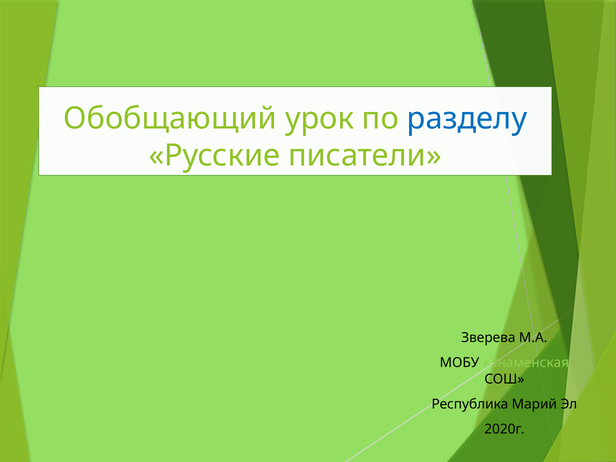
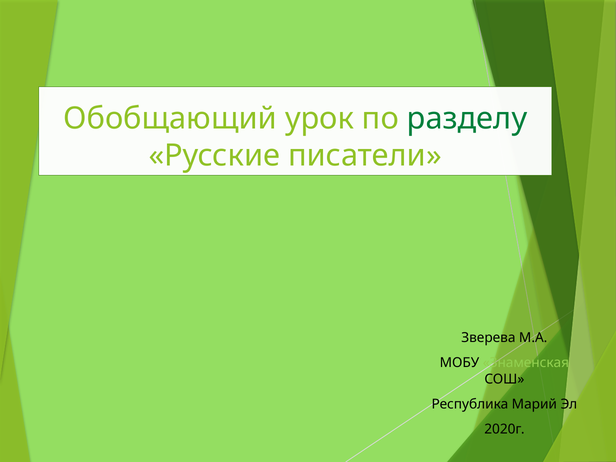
разделу colour: blue -> green (467, 119)
